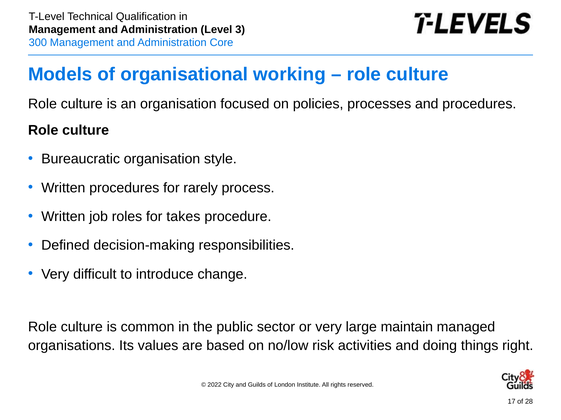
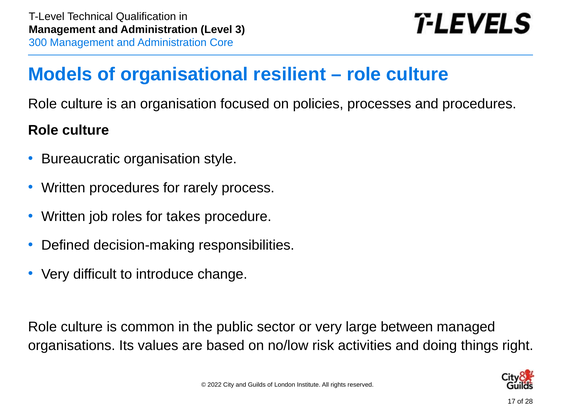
working: working -> resilient (290, 74)
maintain: maintain -> between (407, 327)
